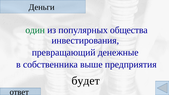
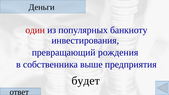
один colour: green -> red (35, 30)
общества: общества -> банкноту (129, 30)
денежные: денежные -> рождения (118, 52)
